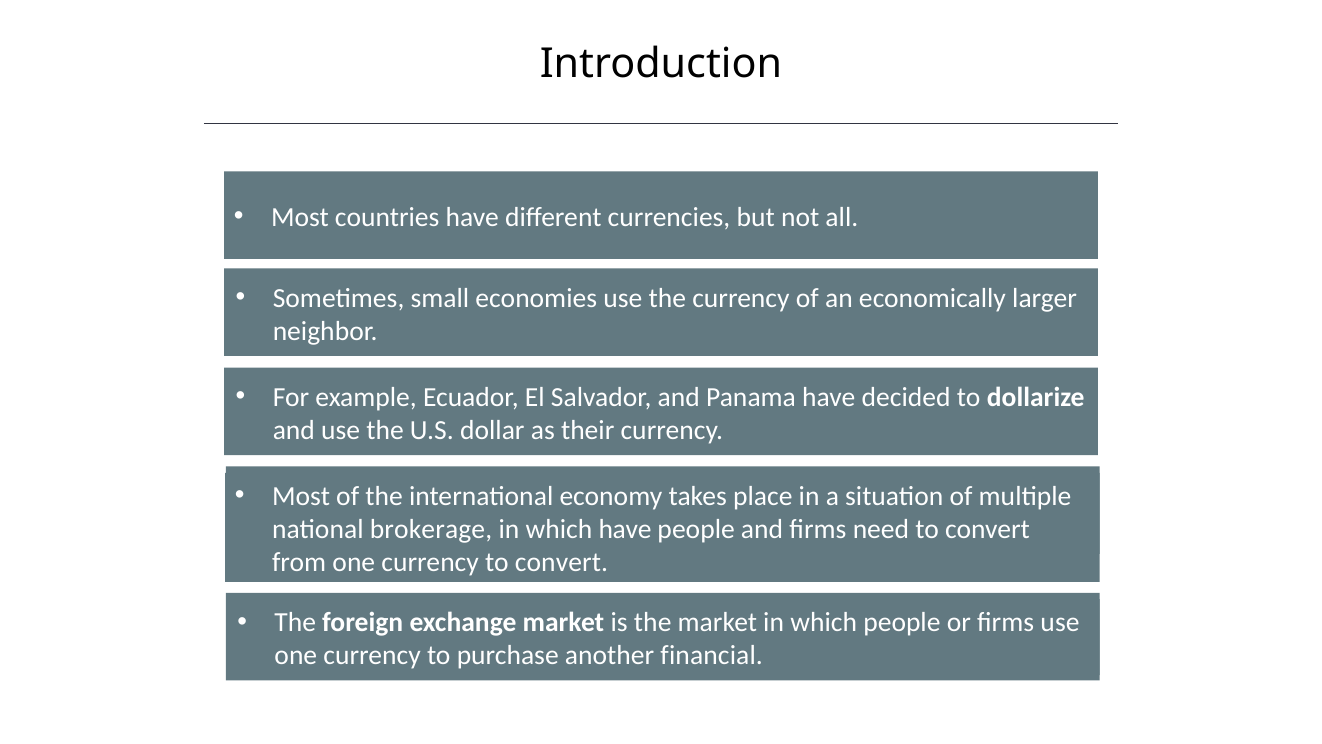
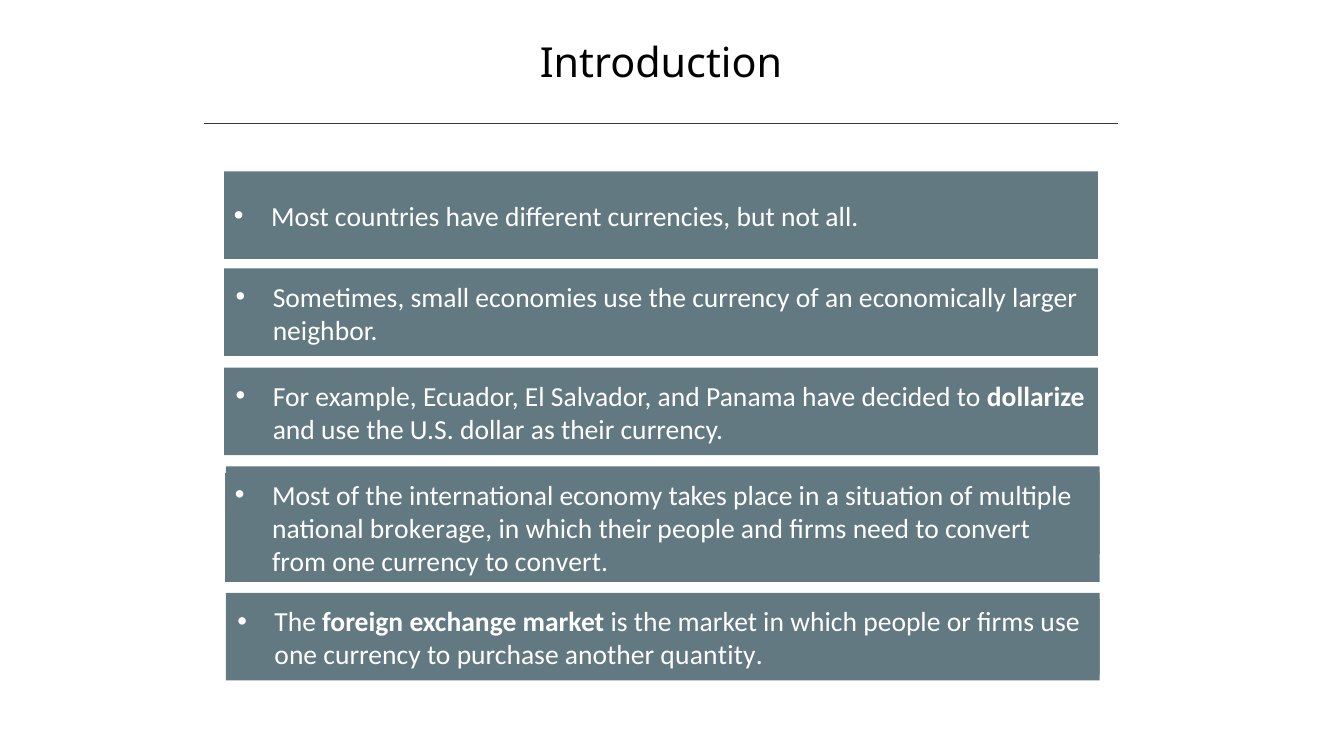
which have: have -> their (625, 529)
financial: financial -> quantity (712, 655)
